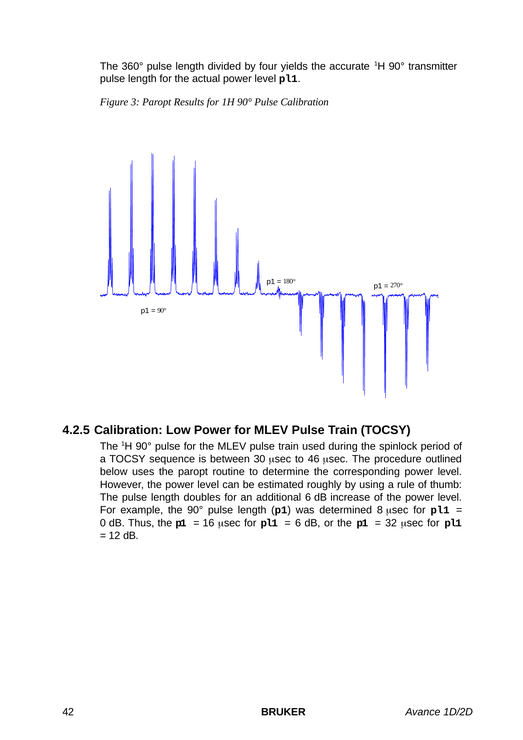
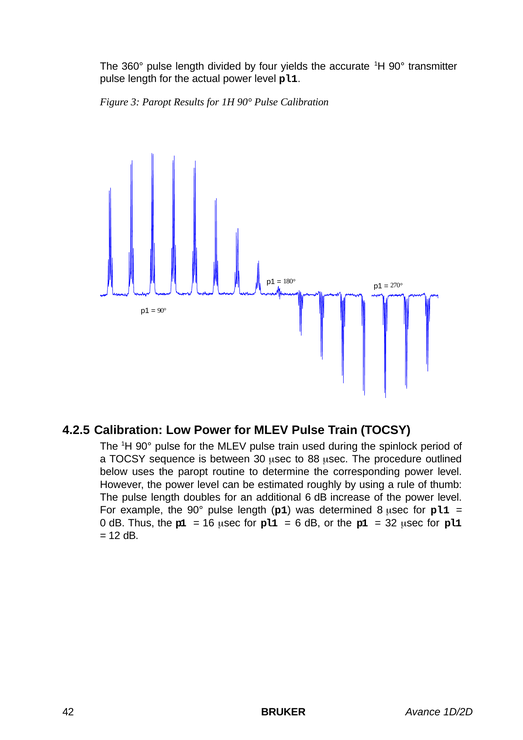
46: 46 -> 88 (314, 459)
